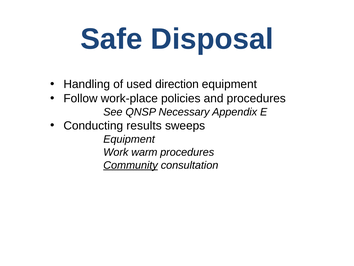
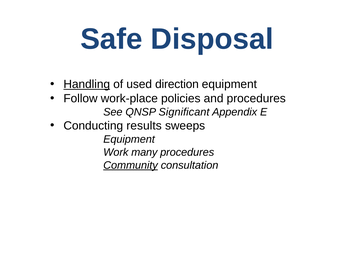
Handling underline: none -> present (87, 84)
Necessary: Necessary -> Significant (184, 112)
warm: warm -> many (144, 152)
